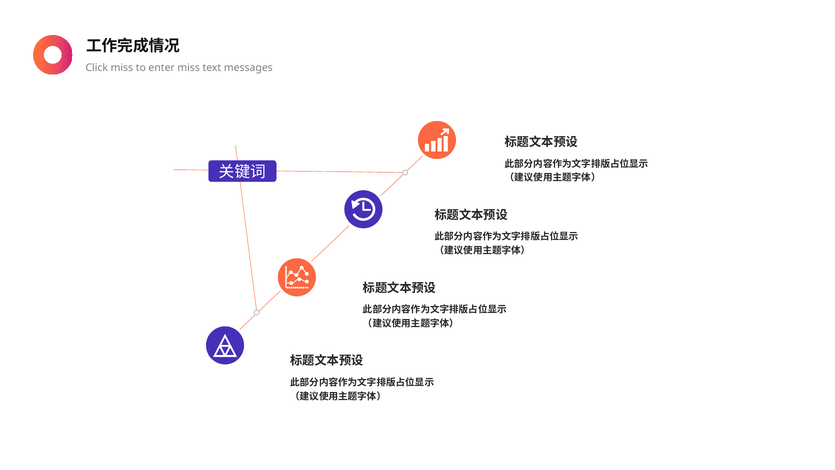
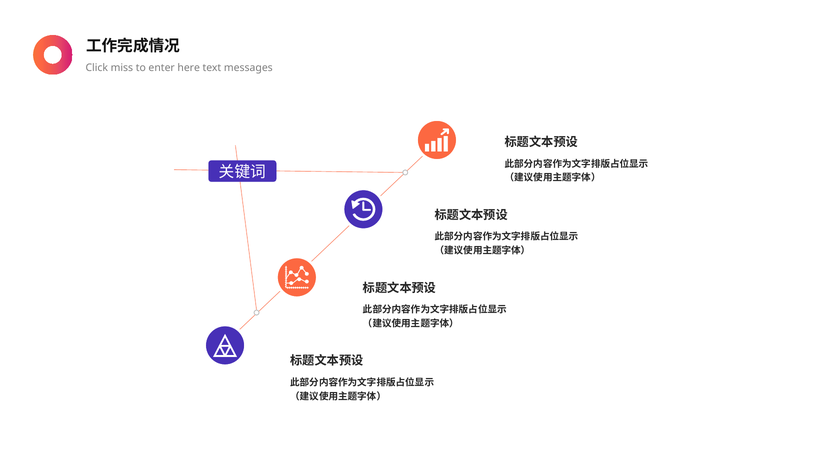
enter miss: miss -> here (189, 68)
